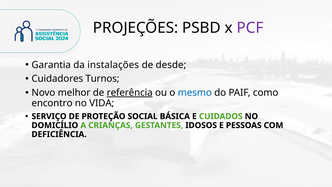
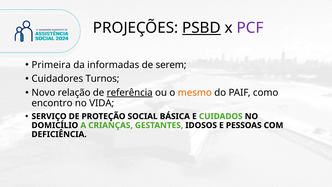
PSBD underline: none -> present (201, 28)
Garantia: Garantia -> Primeira (51, 65)
instalações: instalações -> informadas (113, 65)
desde: desde -> serem (171, 65)
melhor: melhor -> relação (74, 93)
mesmo colour: blue -> orange (195, 93)
